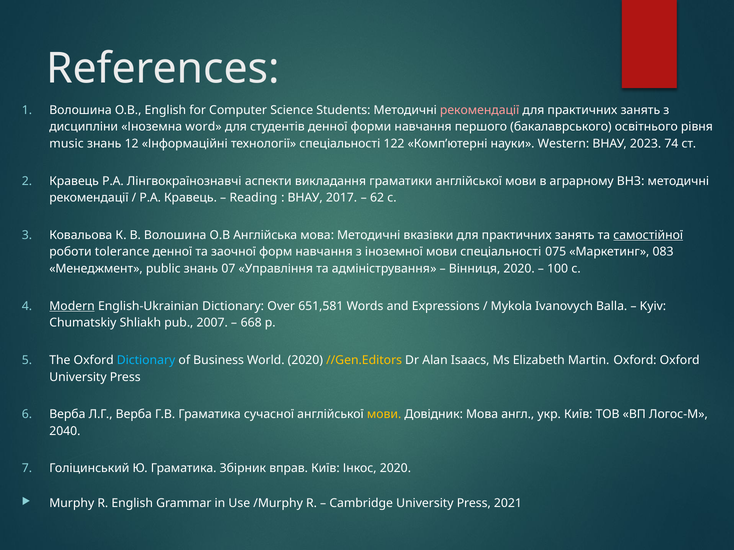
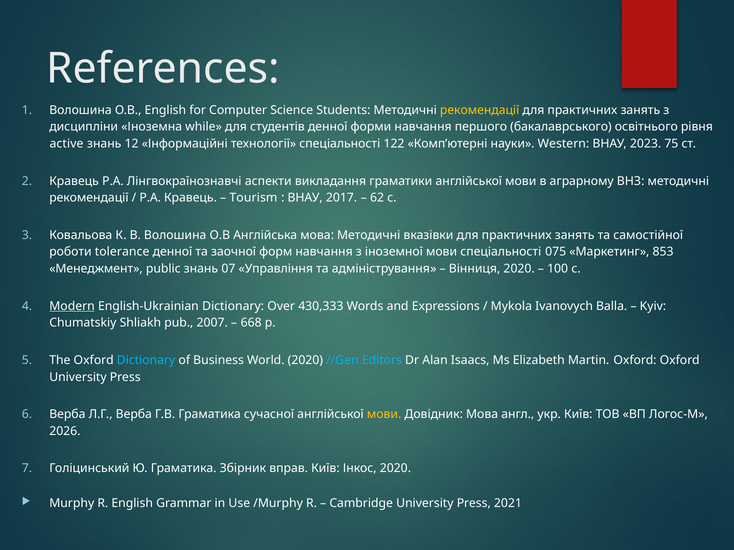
рекомендації colour: pink -> yellow (480, 110)
word: word -> while (204, 127)
music: music -> active (67, 144)
74: 74 -> 75 (671, 144)
Reading: Reading -> Tourism (253, 198)
самостійної underline: present -> none (648, 235)
083: 083 -> 853 (663, 252)
651,581: 651,581 -> 430,333 (321, 306)
//Gen.Editors colour: yellow -> light blue (364, 360)
2040: 2040 -> 2026 (65, 432)
